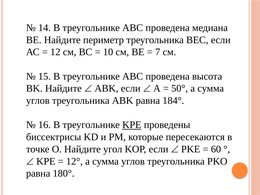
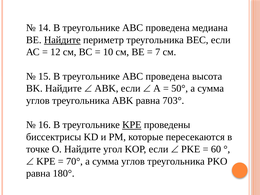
Найдите underline: none -> present (62, 40)
184°: 184° -> 703° (173, 101)
12°: 12° -> 70° (74, 161)
